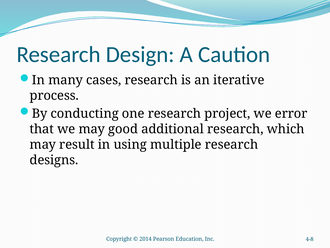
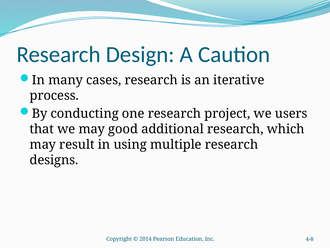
error: error -> users (291, 113)
